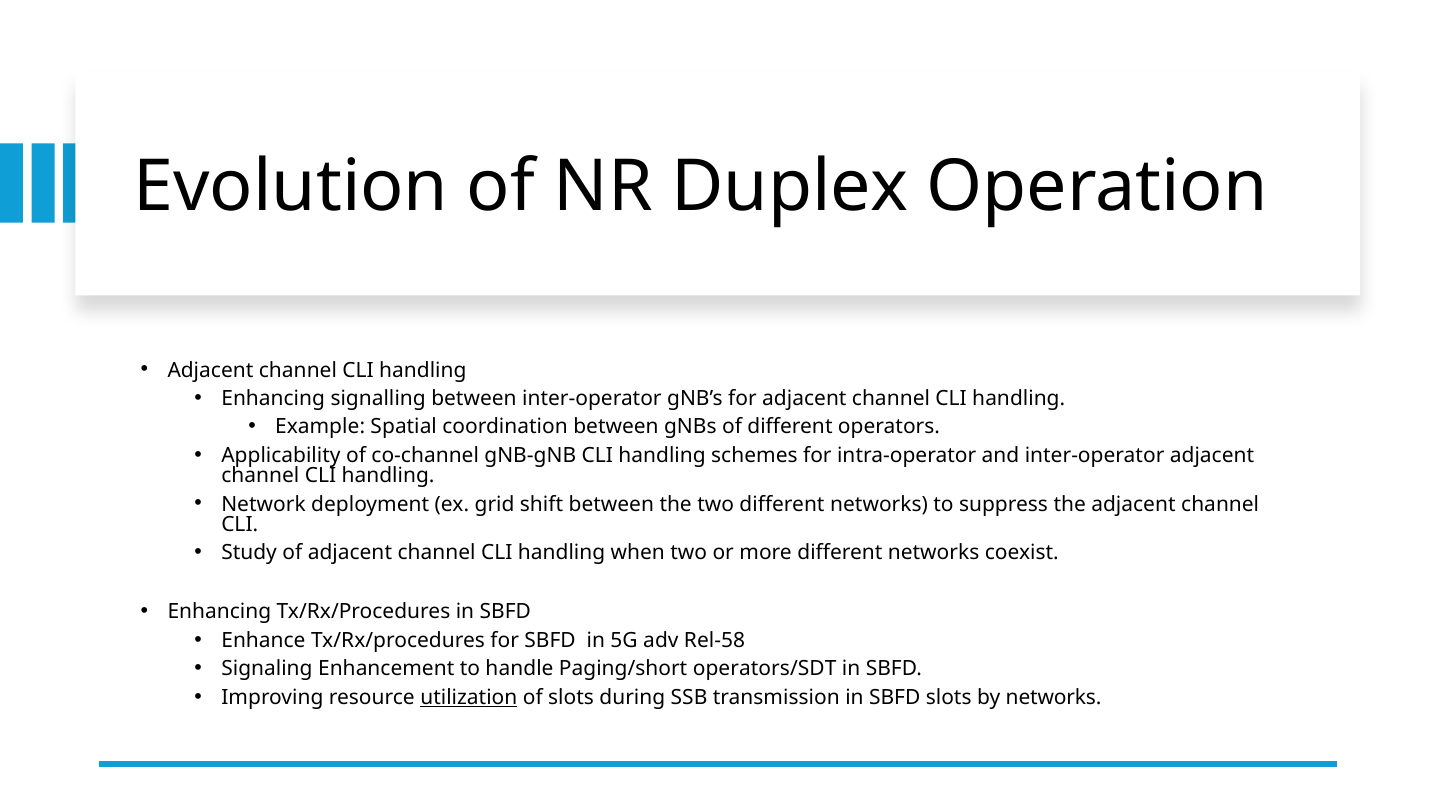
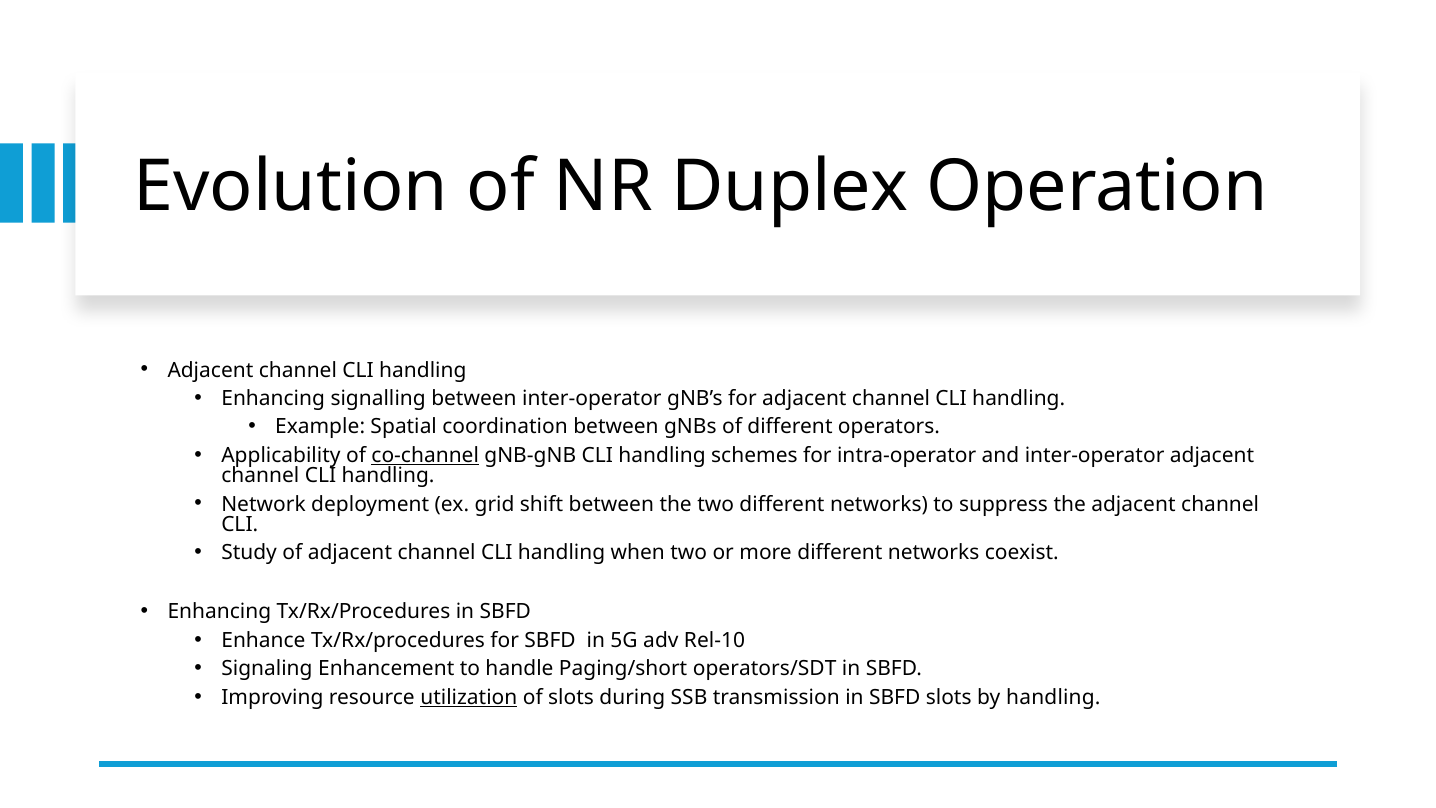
co-channel underline: none -> present (425, 455)
Rel-58: Rel-58 -> Rel-10 (715, 640)
by networks: networks -> handling (1053, 697)
